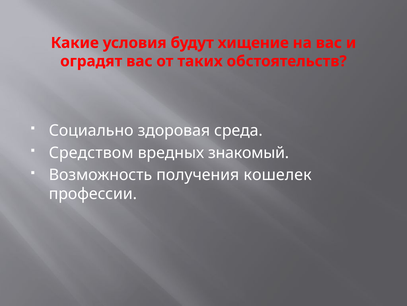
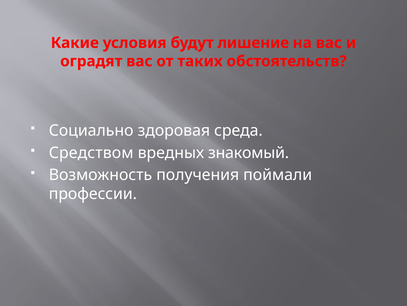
хищение: хищение -> лишение (253, 43)
кошелек: кошелек -> поймали (278, 175)
